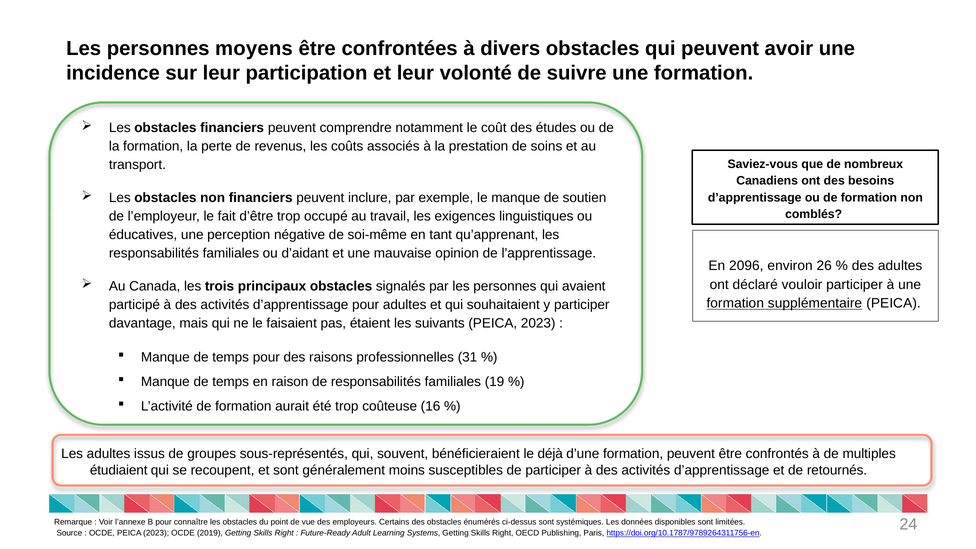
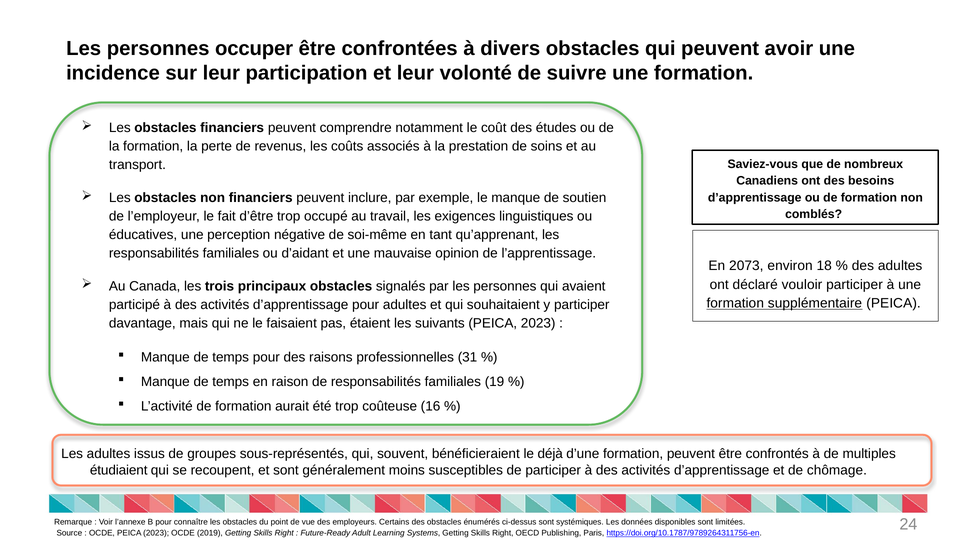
moyens: moyens -> occuper (254, 48)
2096: 2096 -> 2073 (746, 266)
26: 26 -> 18 (824, 266)
retournés: retournés -> chômage (837, 470)
